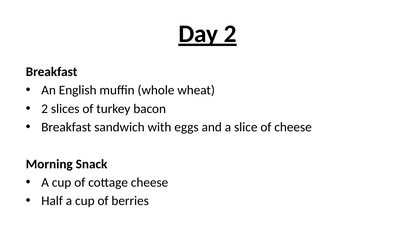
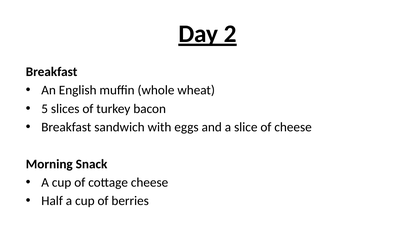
2: 2 -> 5 (45, 109)
